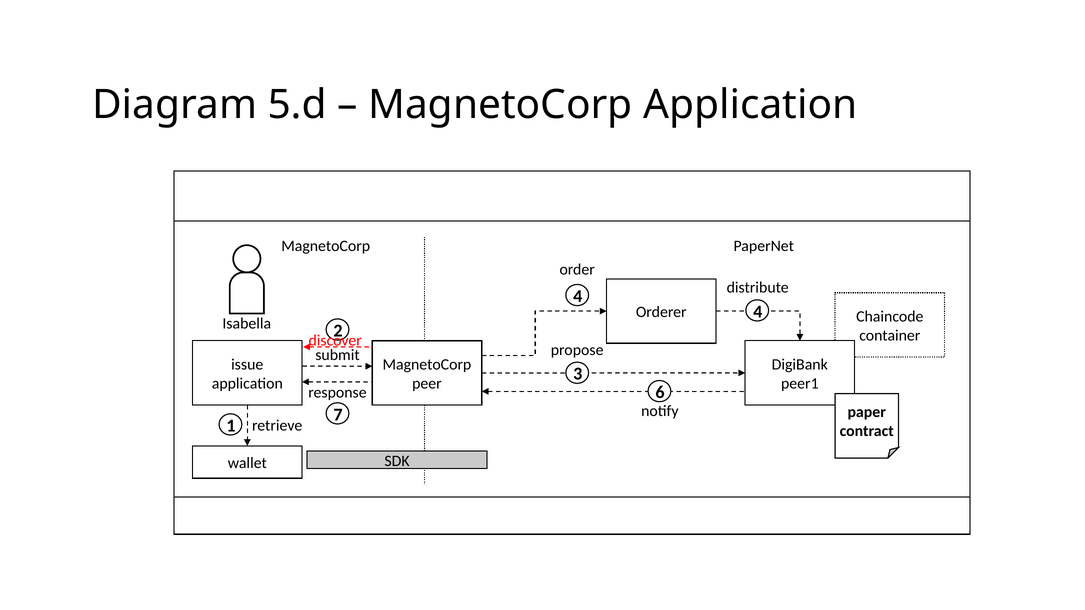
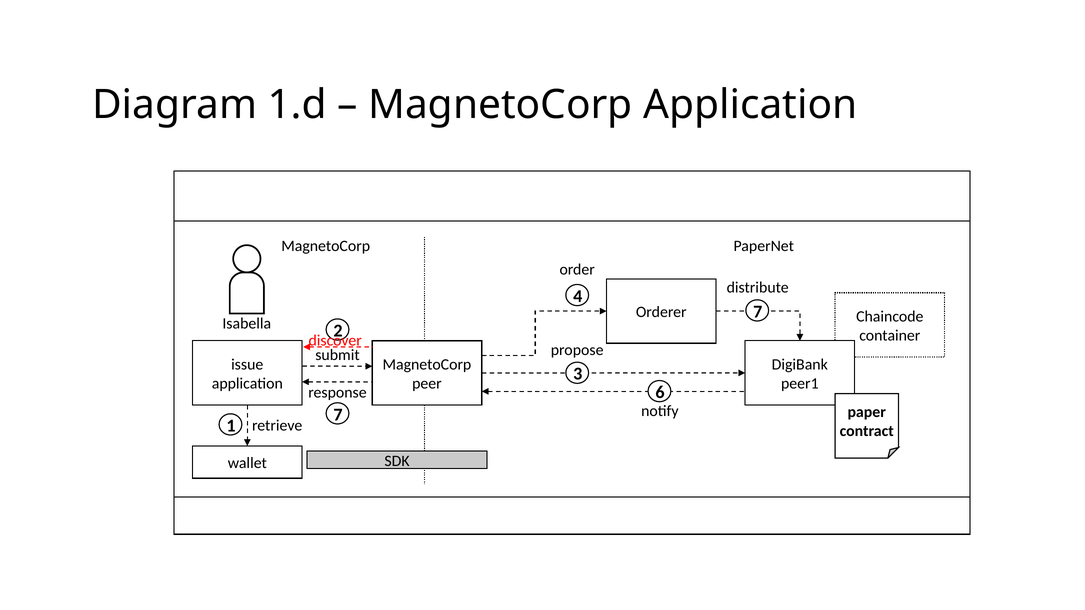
5.d: 5.d -> 1.d (297, 105)
Orderer 4: 4 -> 7 (758, 312)
